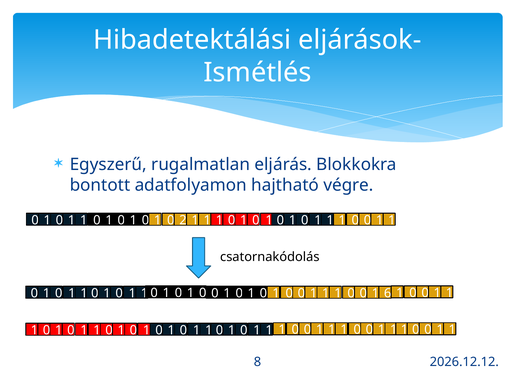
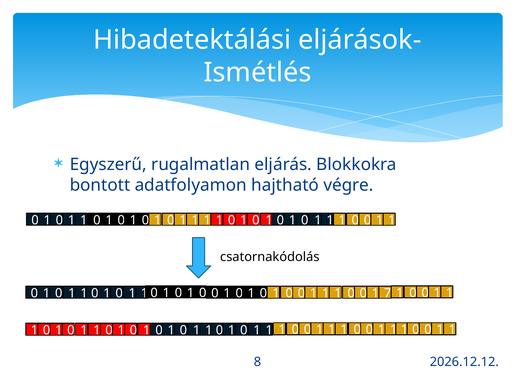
2: 2 -> 1 (183, 220)
6: 6 -> 7 (388, 293)
